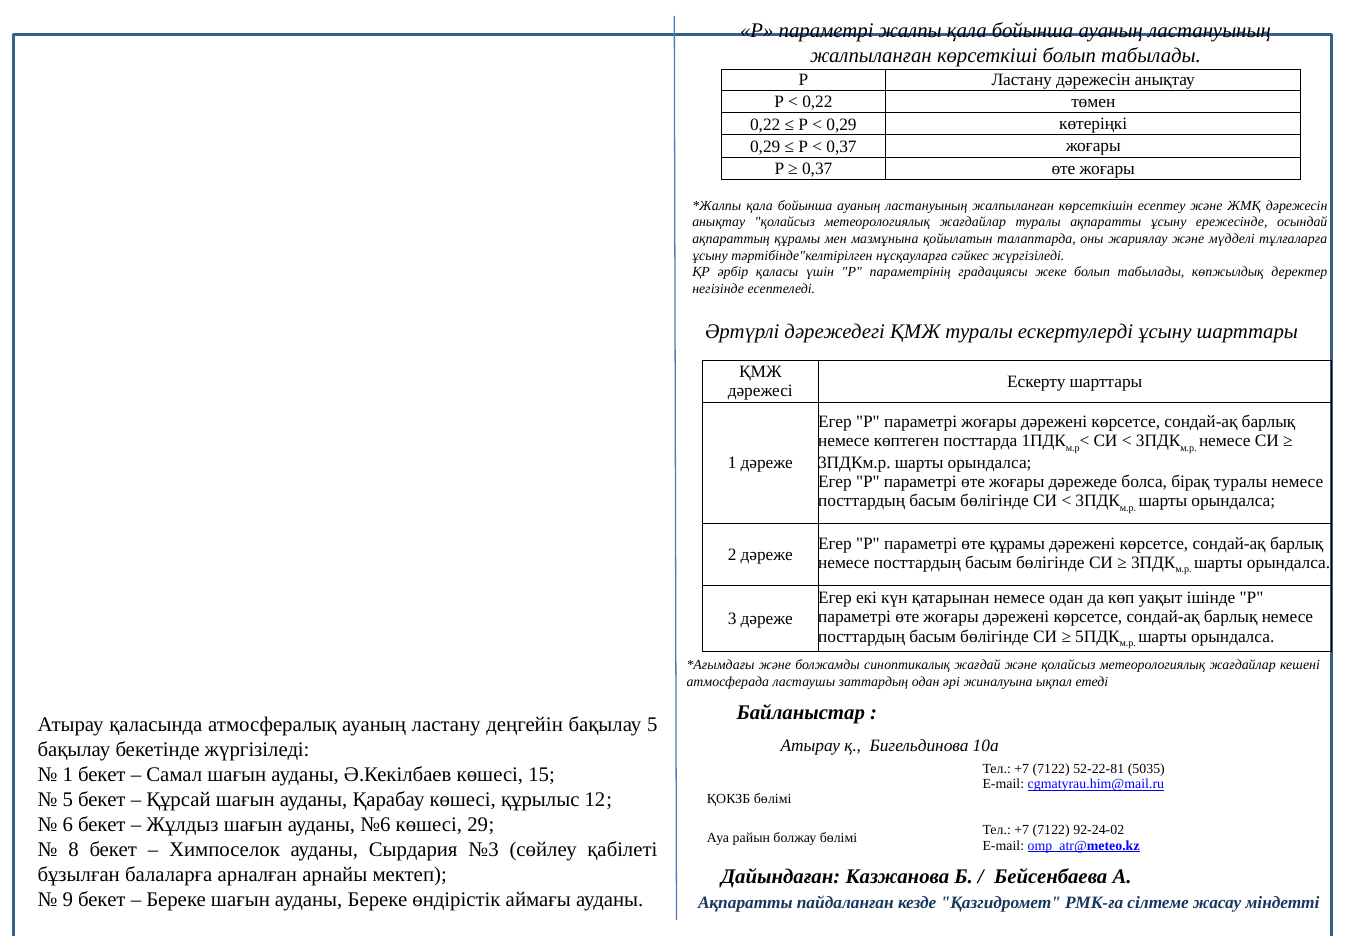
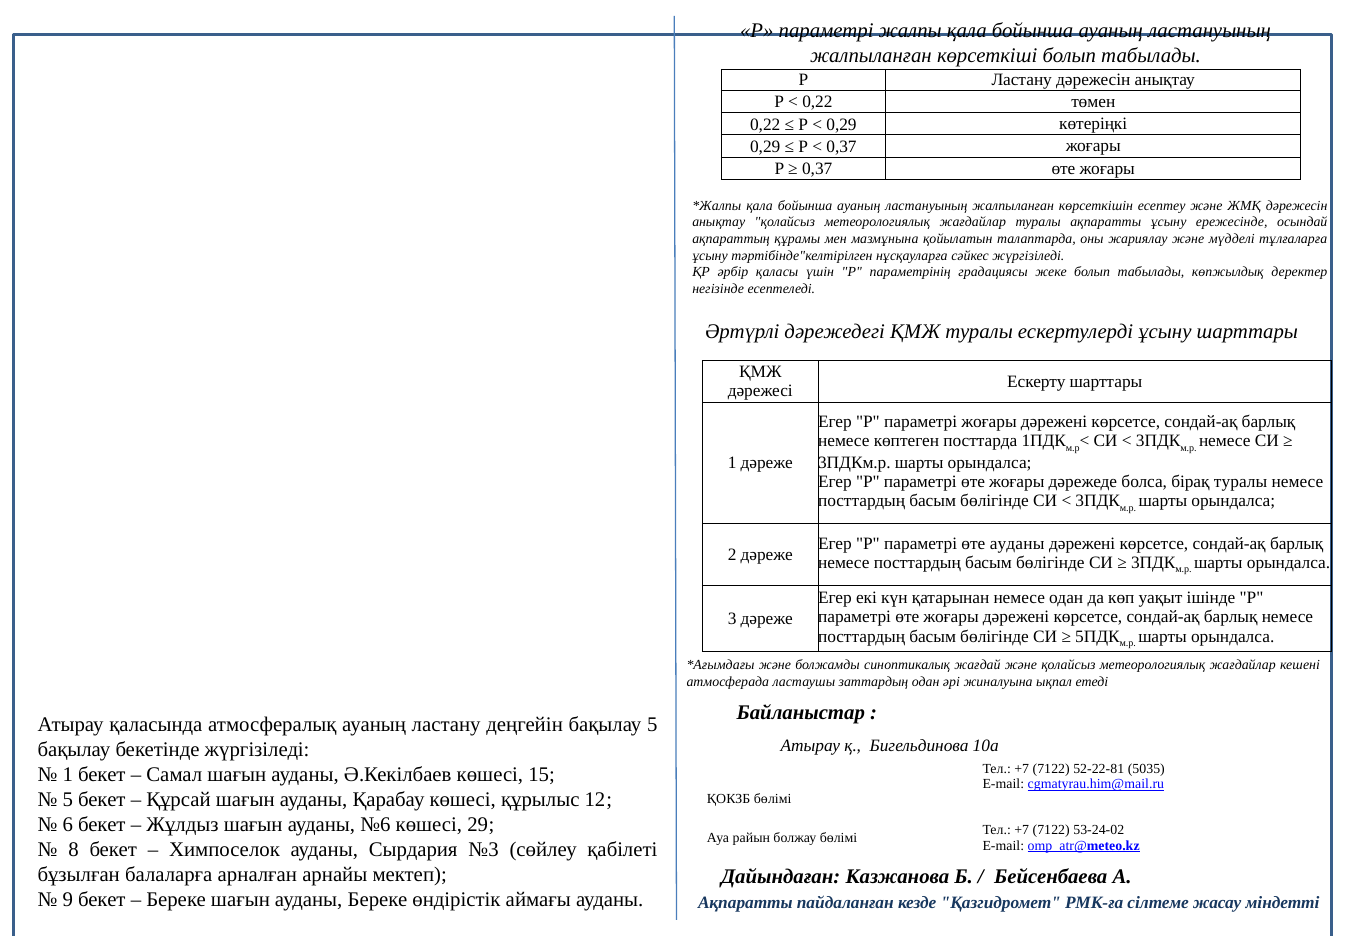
өте құрамы: құрамы -> ауданы (1017, 544)
92-24-02: 92-24-02 -> 53-24-02 (1099, 831)
